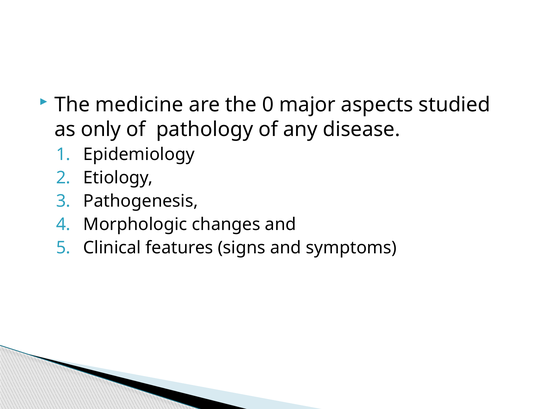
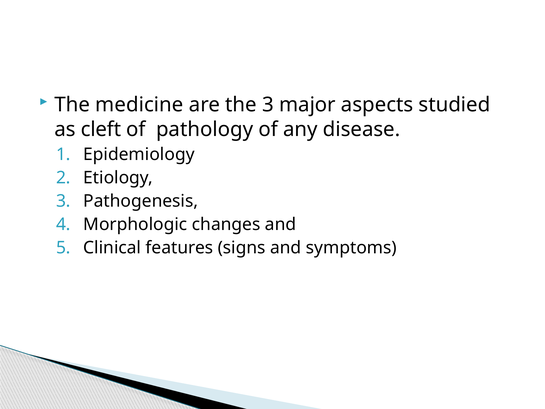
the 0: 0 -> 3 (268, 105)
only: only -> cleft (101, 129)
